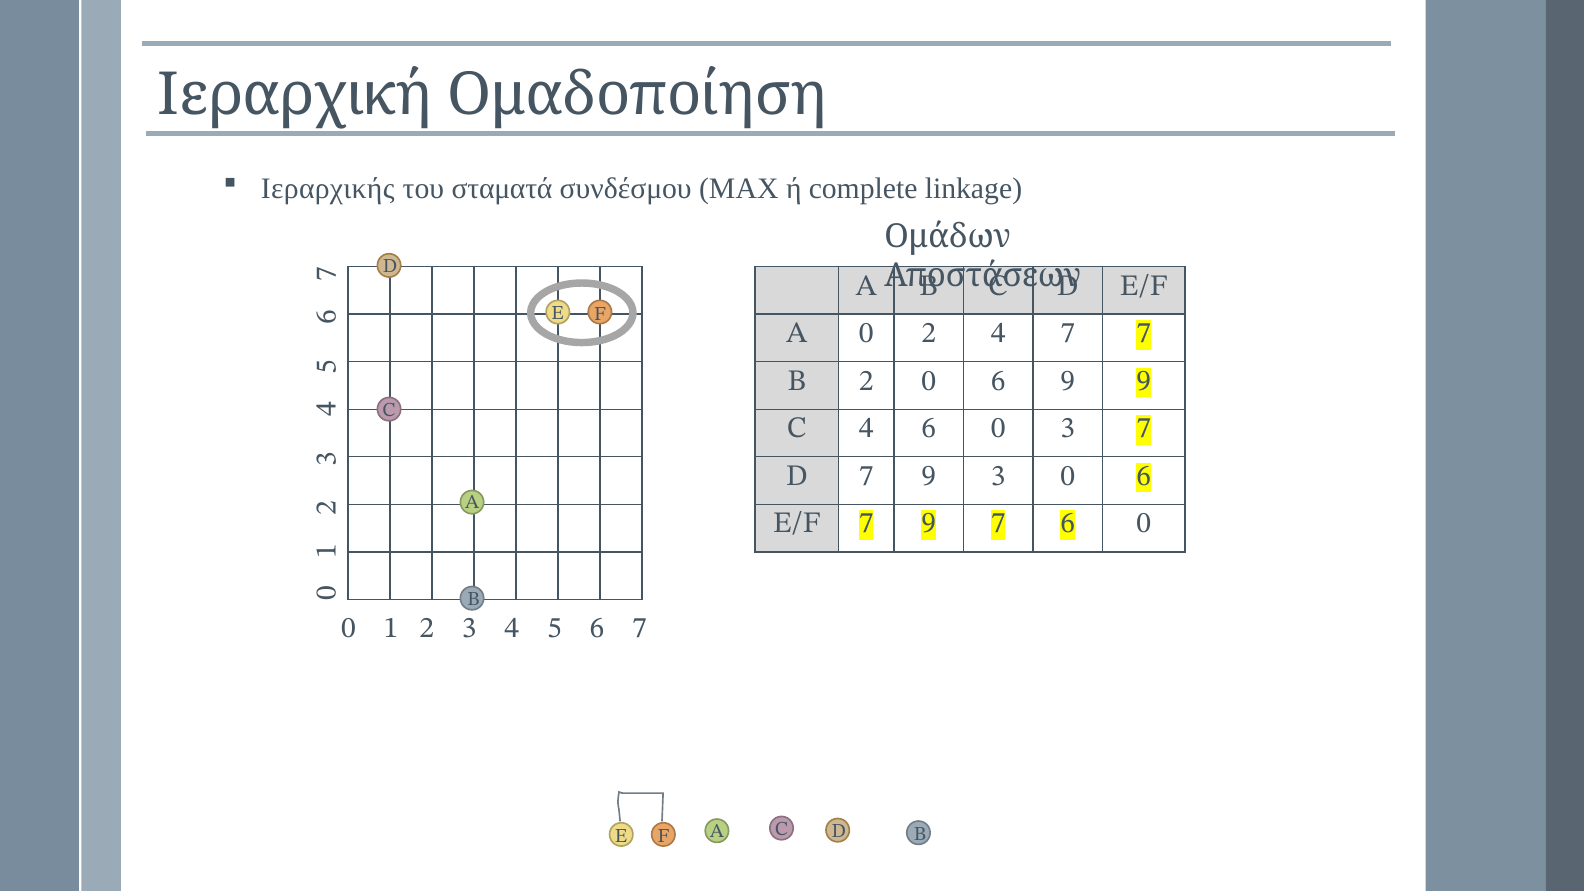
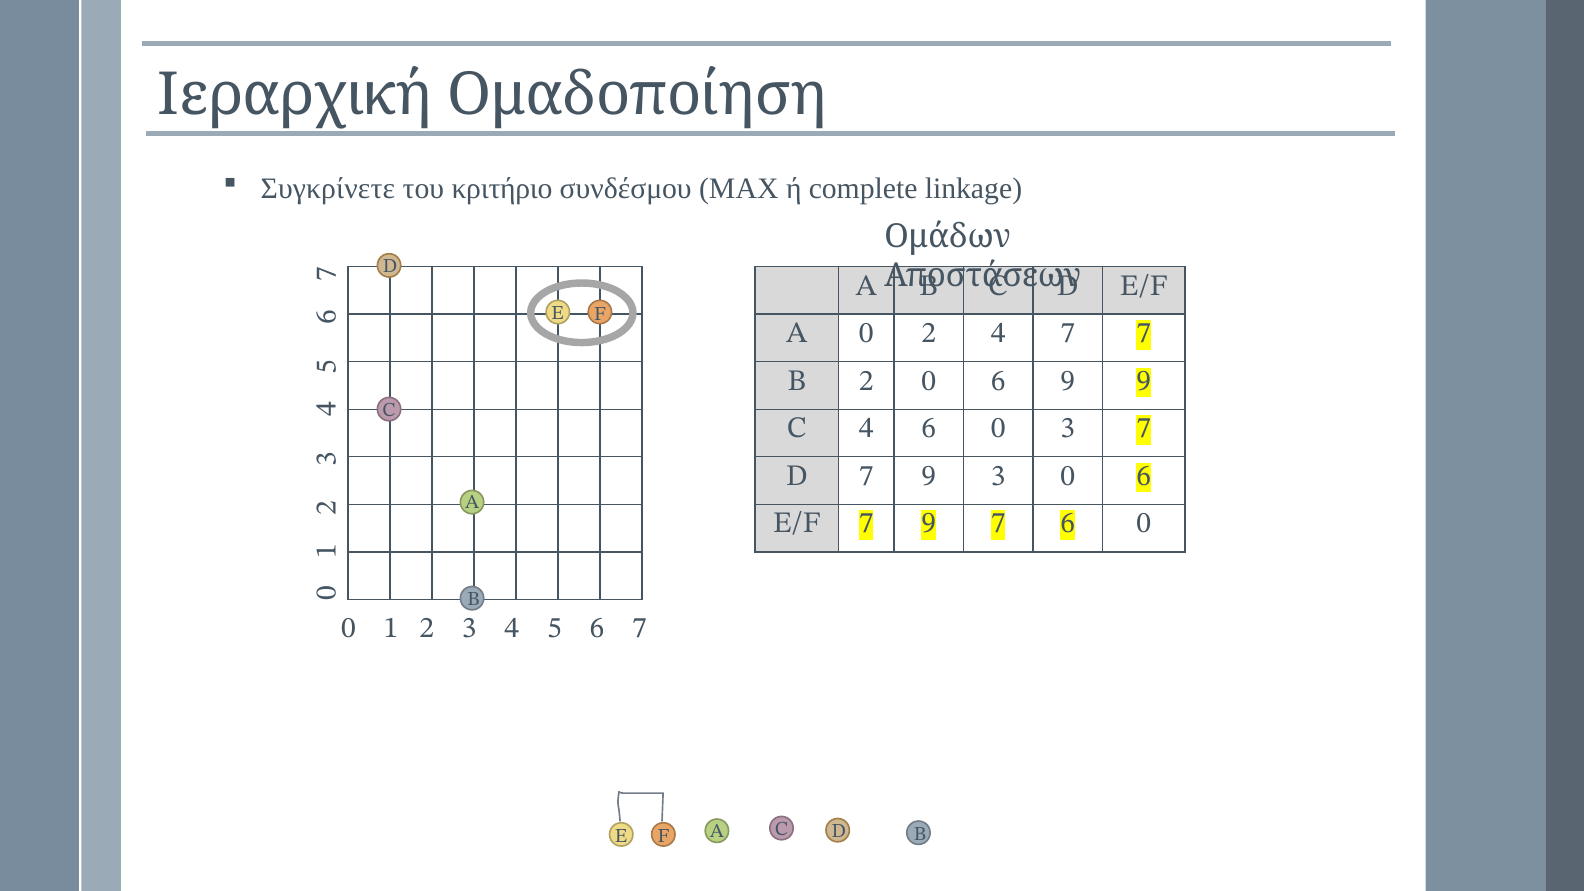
Ιεραρχικής: Ιεραρχικής -> Συγκρίνετε (328, 188)
σταματά: σταματά -> κριτήριο (502, 188)
